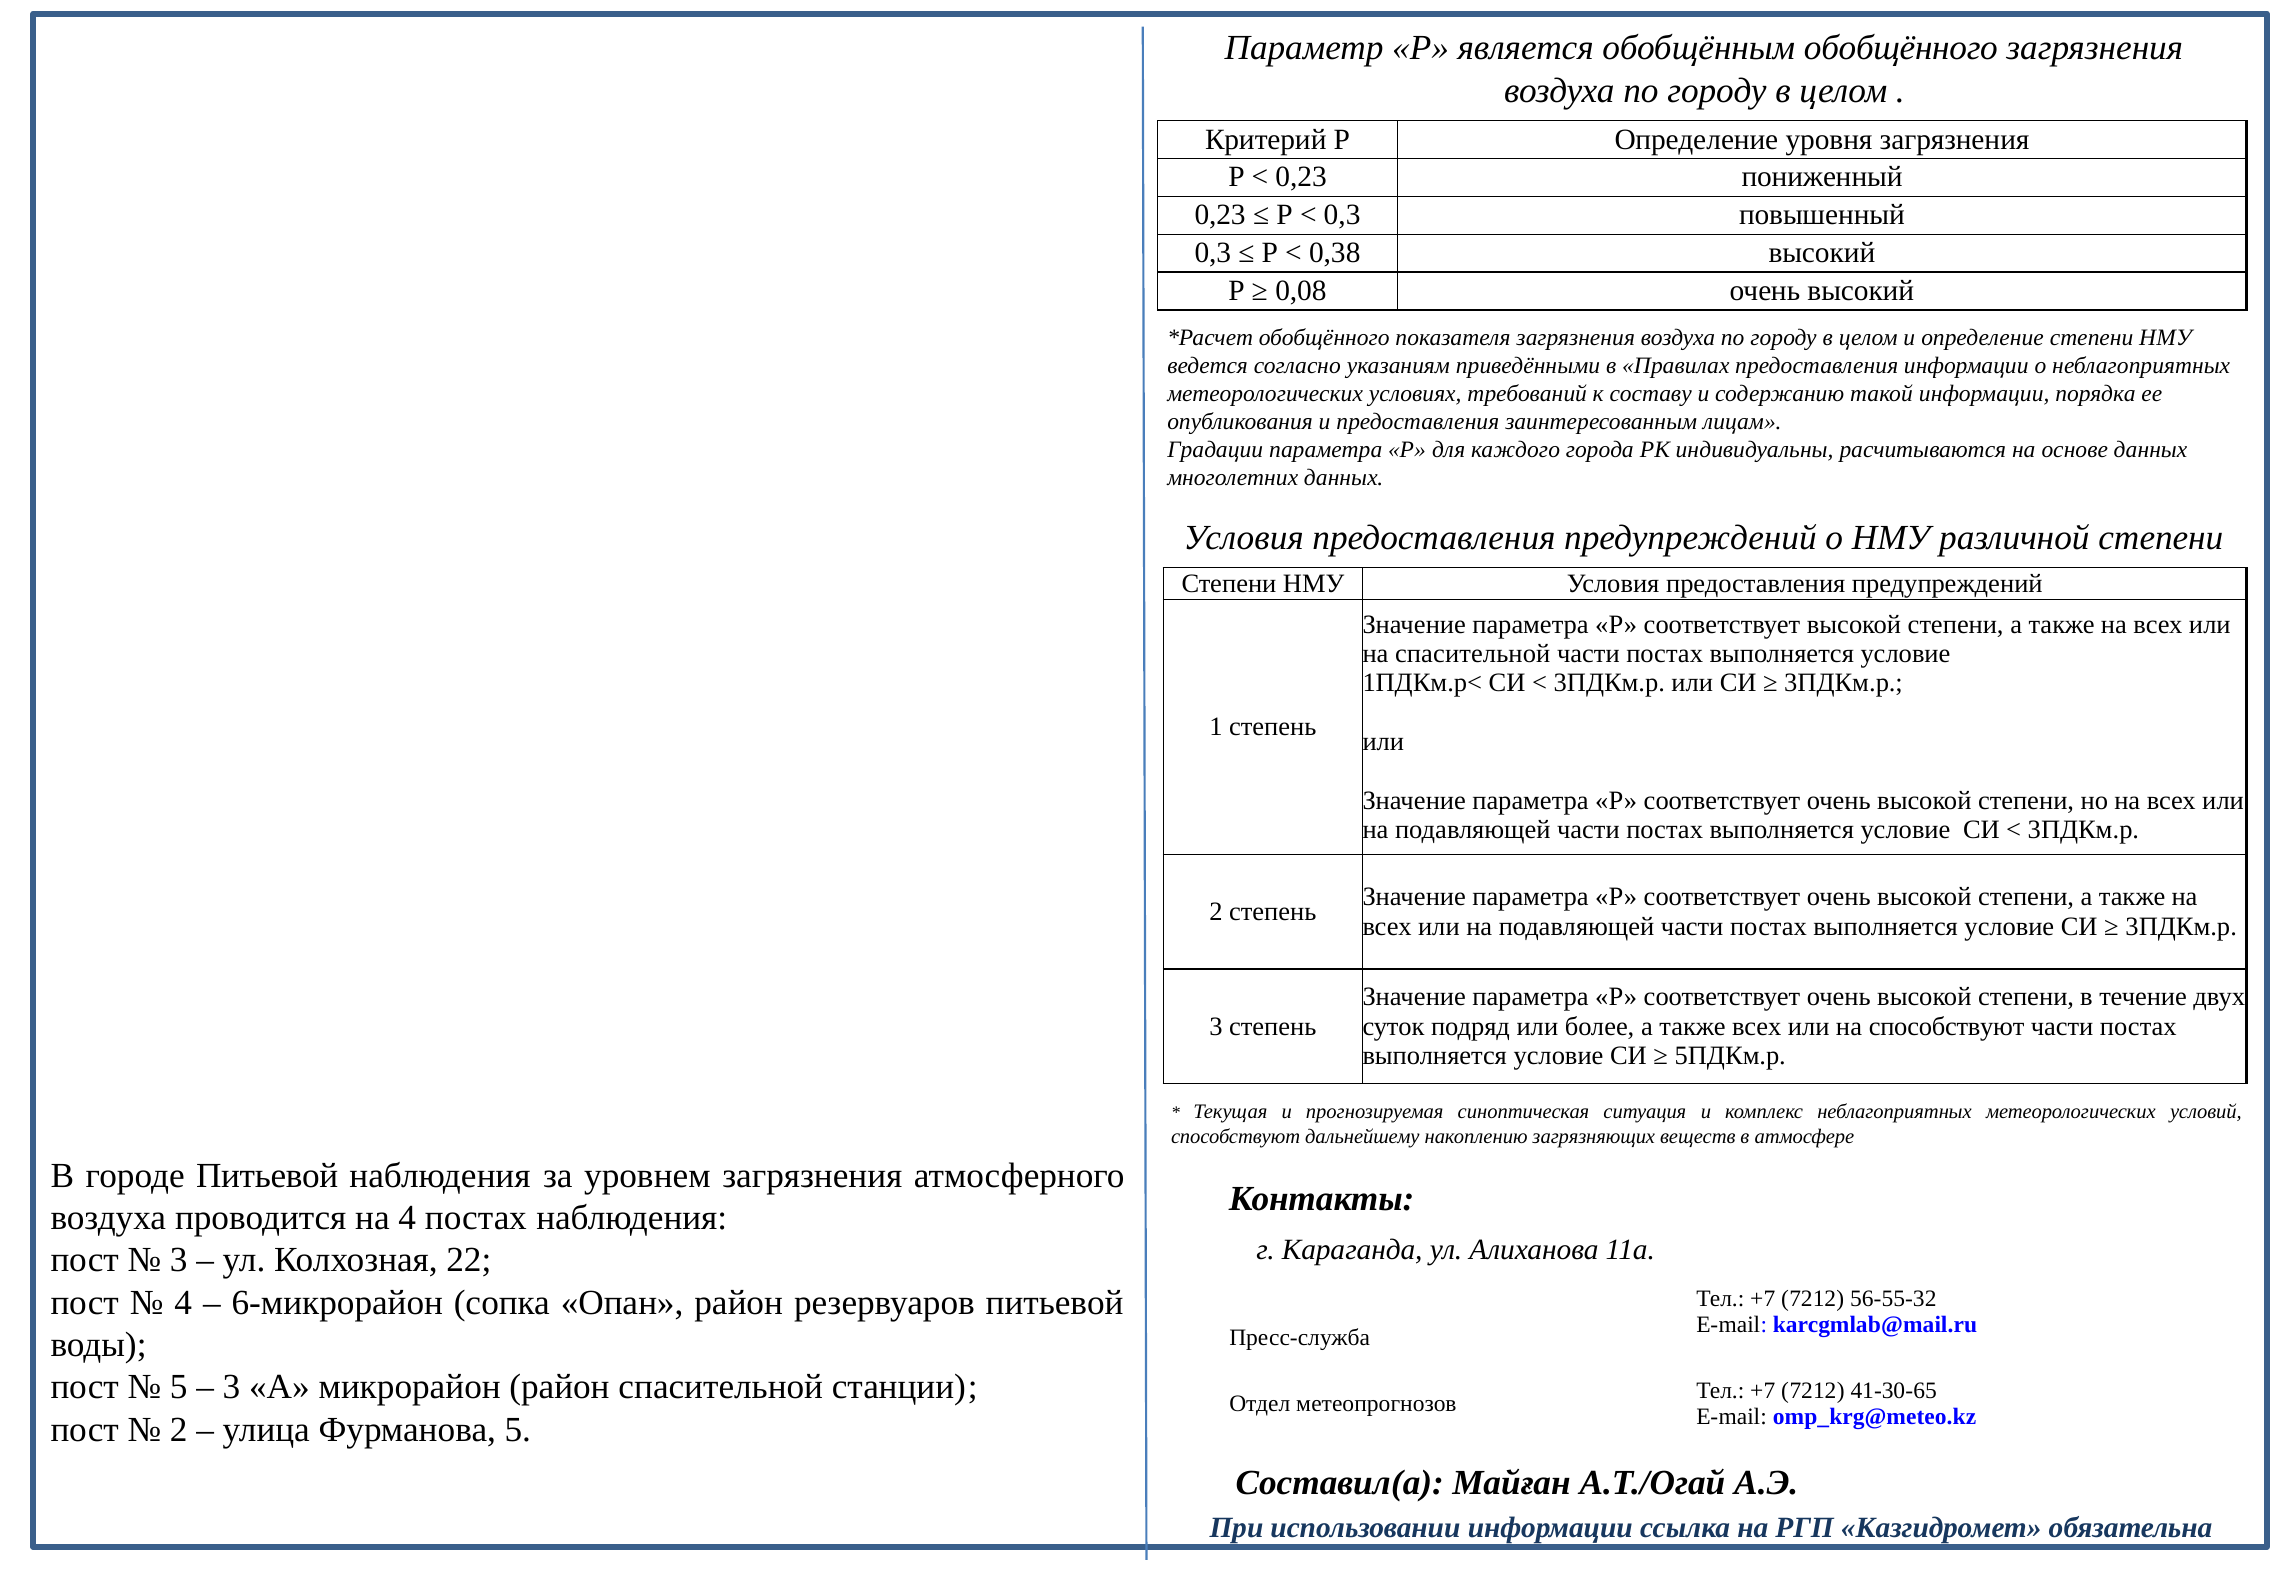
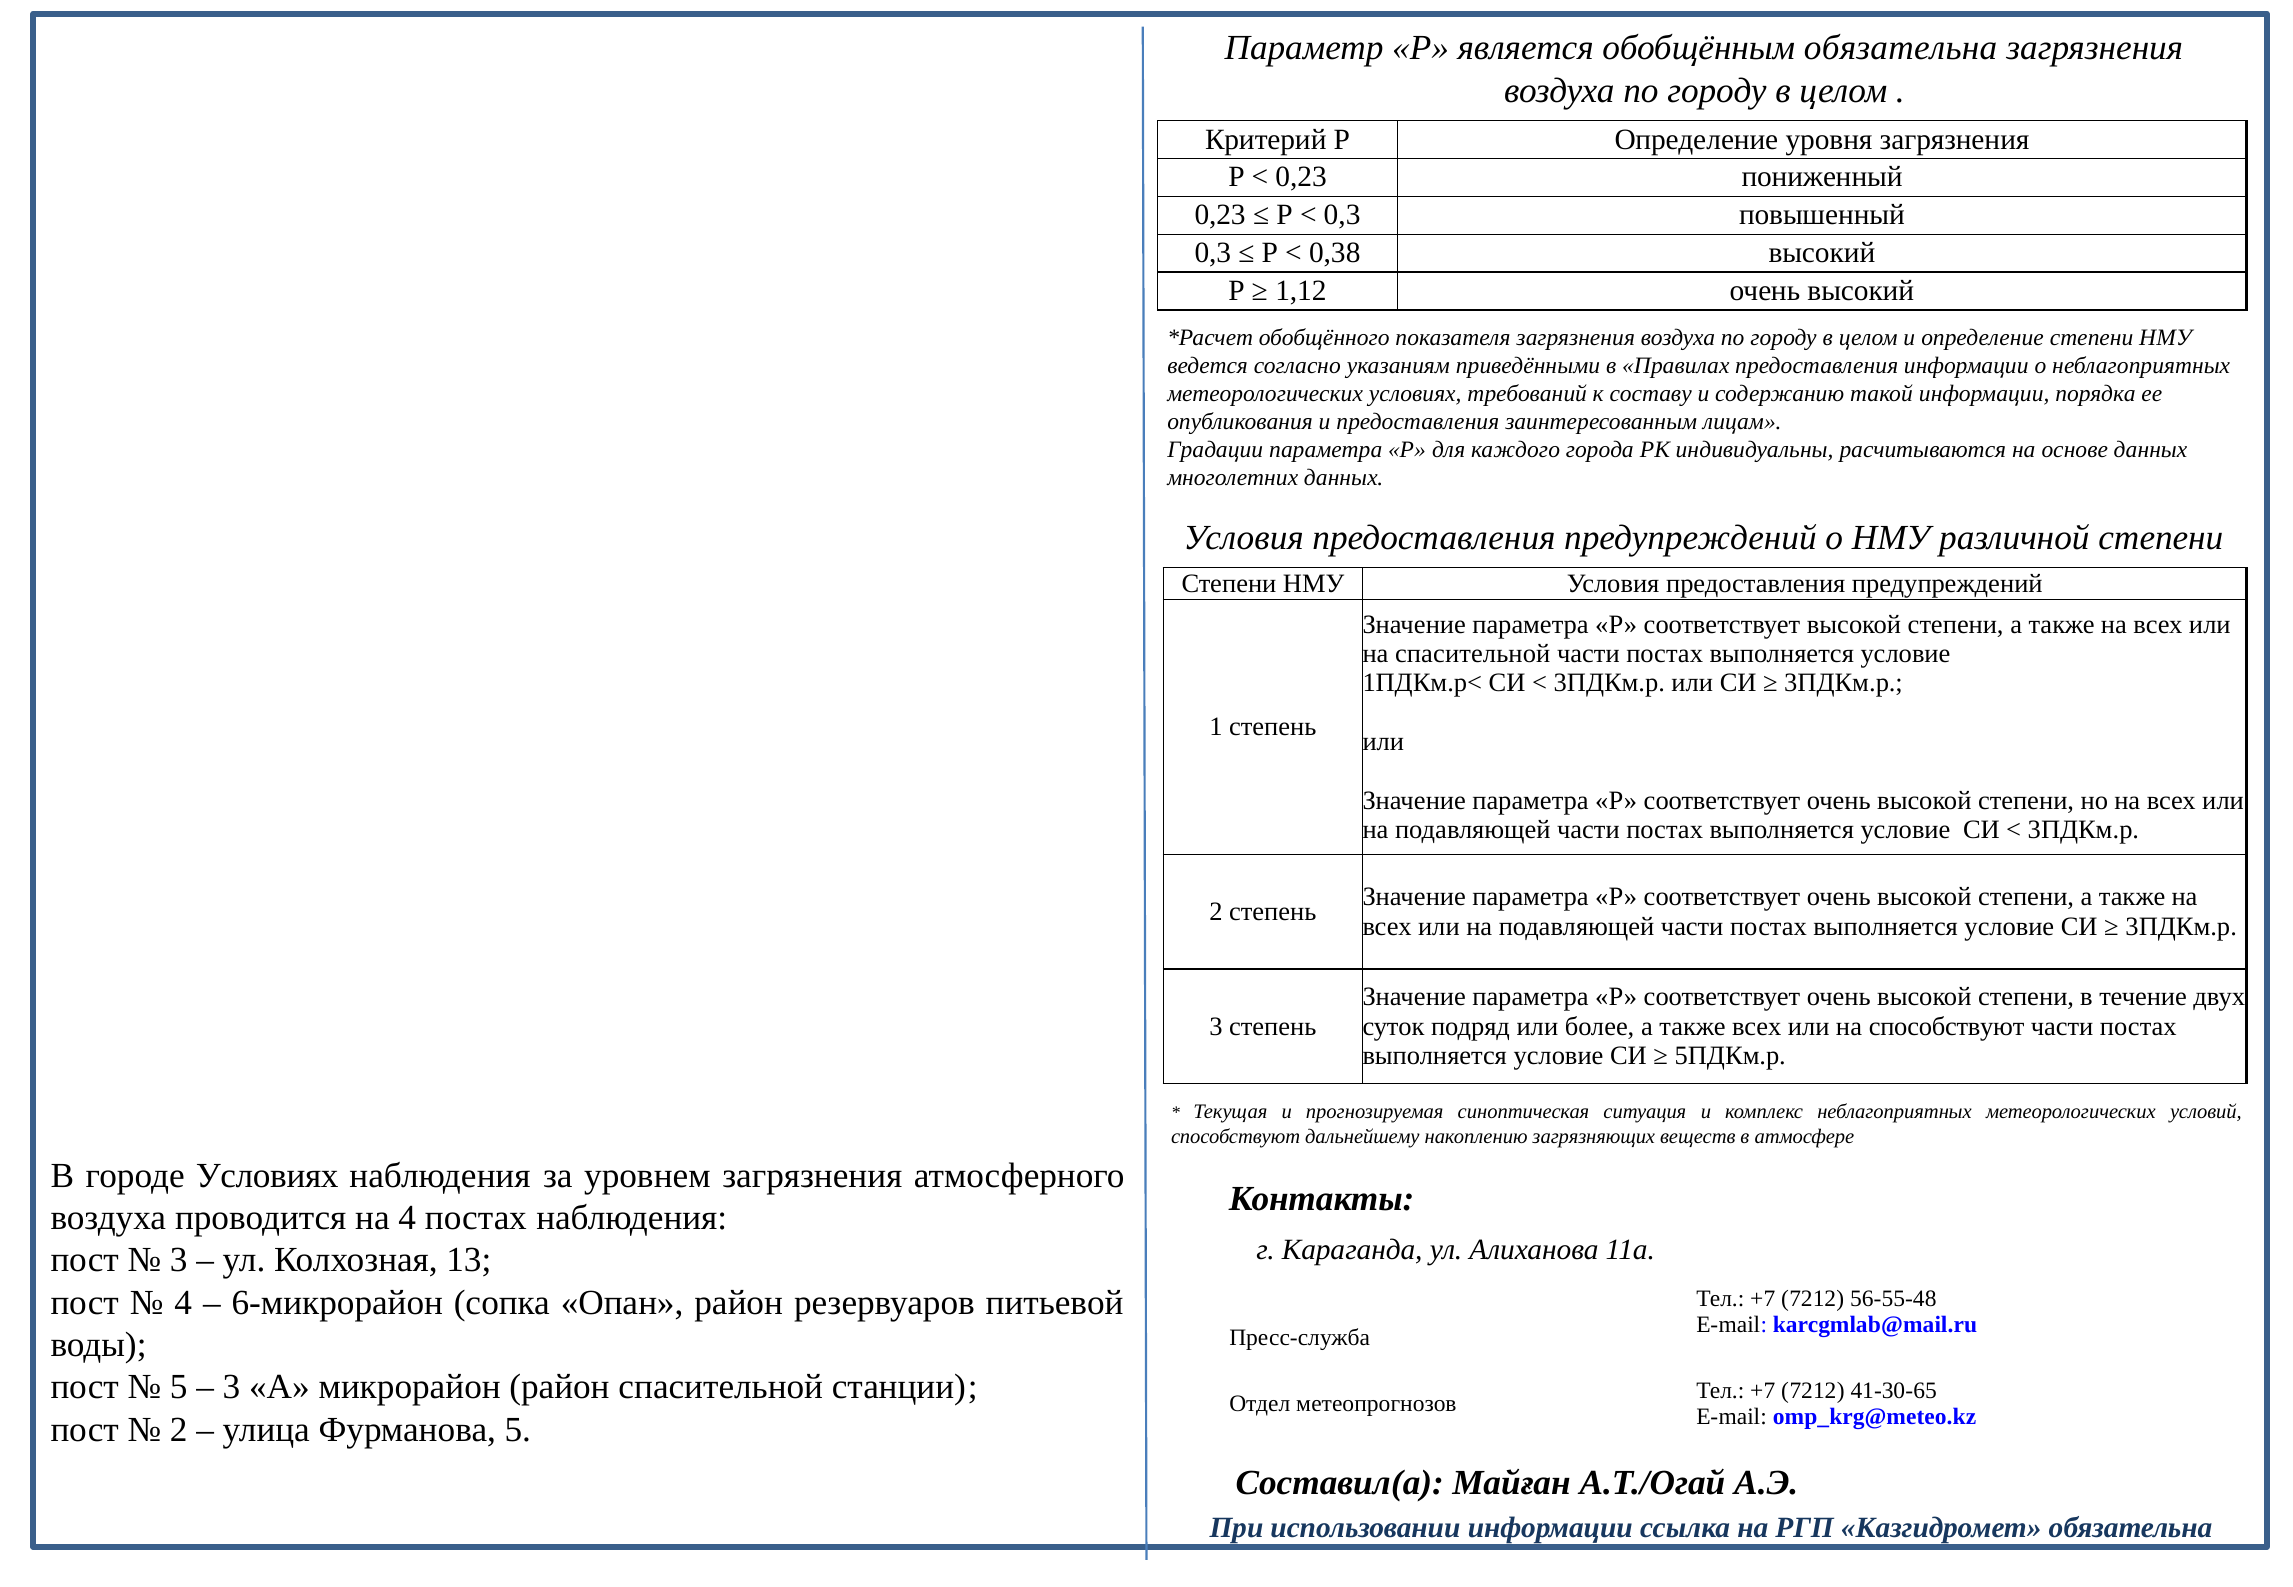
обобщённым обобщённого: обобщённого -> обязательна (1901, 48)
0,08: 0,08 -> 1,12 (1301, 291)
городе Питьевой: Питьевой -> Условиях (267, 1176)
22: 22 -> 13 (469, 1261)
56-55-32: 56-55-32 -> 56-55-48 (1893, 1299)
